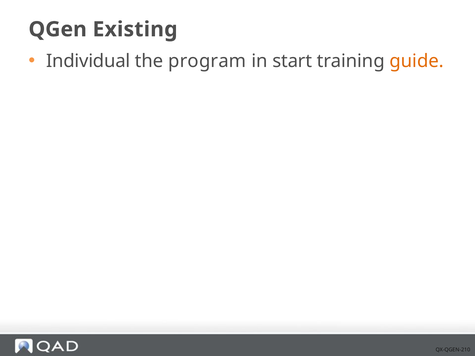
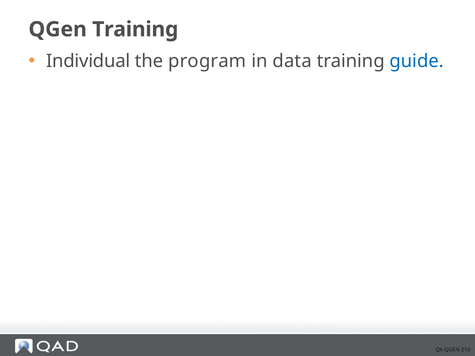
QGen Existing: Existing -> Training (135, 29)
start: start -> data (292, 61)
guide colour: orange -> blue (417, 61)
